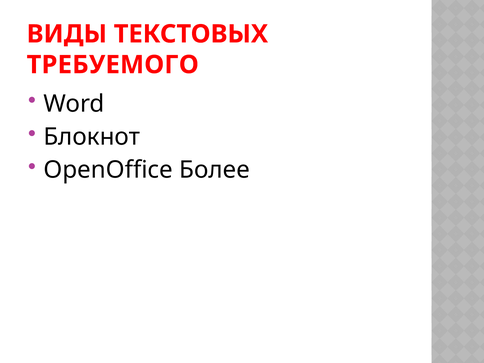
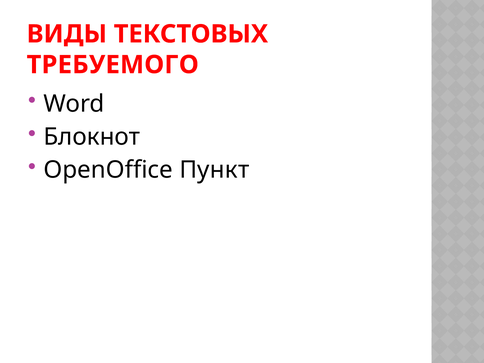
Более: Более -> Пункт (214, 170)
